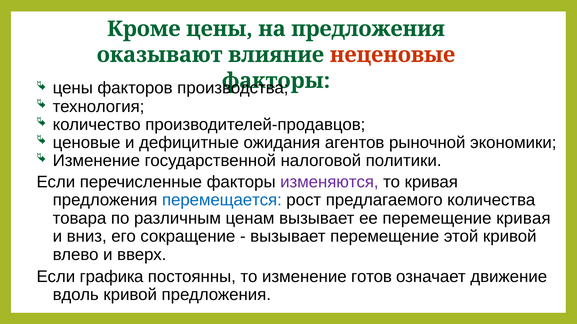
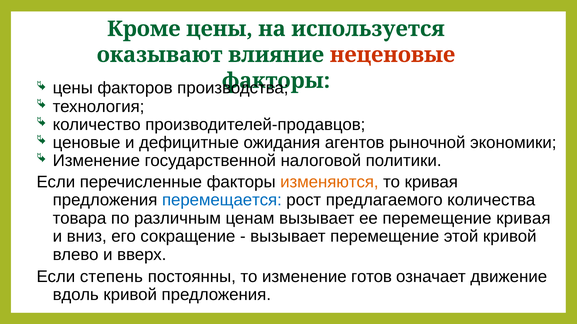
на предложения: предложения -> используется (368, 29)
изменяются colour: purple -> orange (329, 182)
графика: графика -> степень (111, 277)
